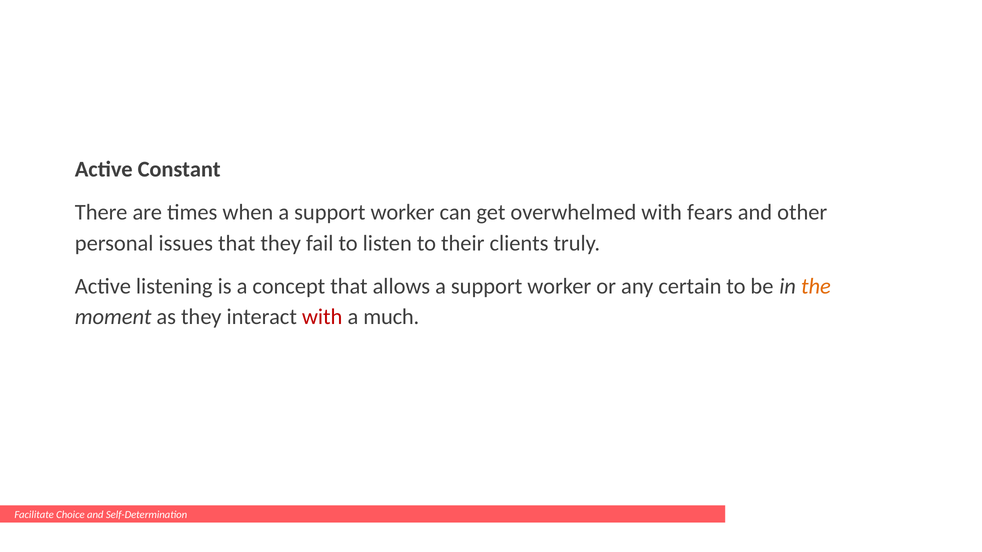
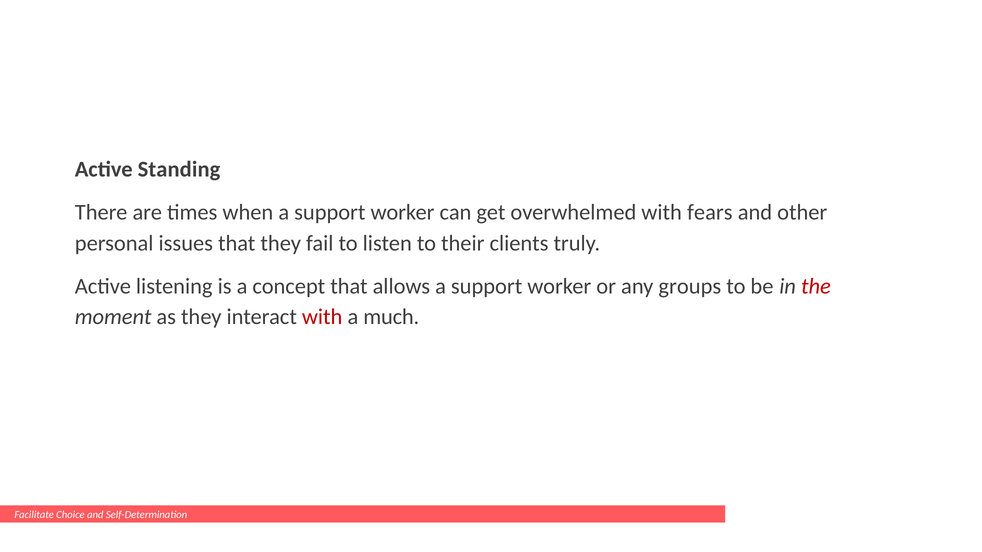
Constant: Constant -> Standing (179, 170)
certain: certain -> groups (690, 286)
the colour: orange -> red (816, 286)
